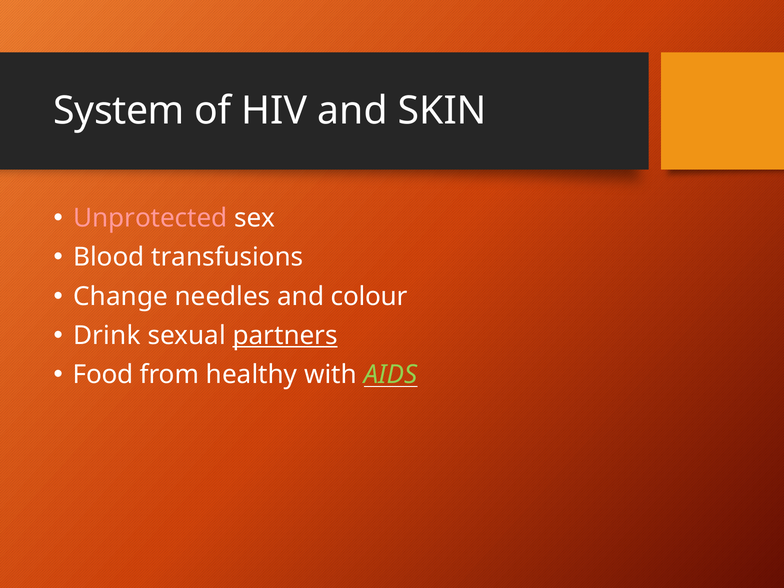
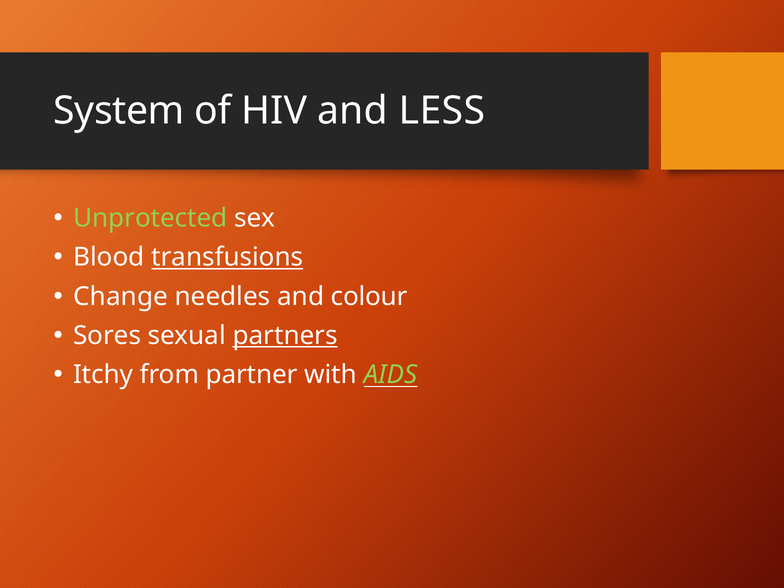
SKIN: SKIN -> LESS (442, 111)
Unprotected colour: pink -> light green (150, 218)
transfusions underline: none -> present (227, 257)
Drink: Drink -> Sores (107, 336)
Food: Food -> Itchy (103, 375)
healthy: healthy -> partner (252, 375)
